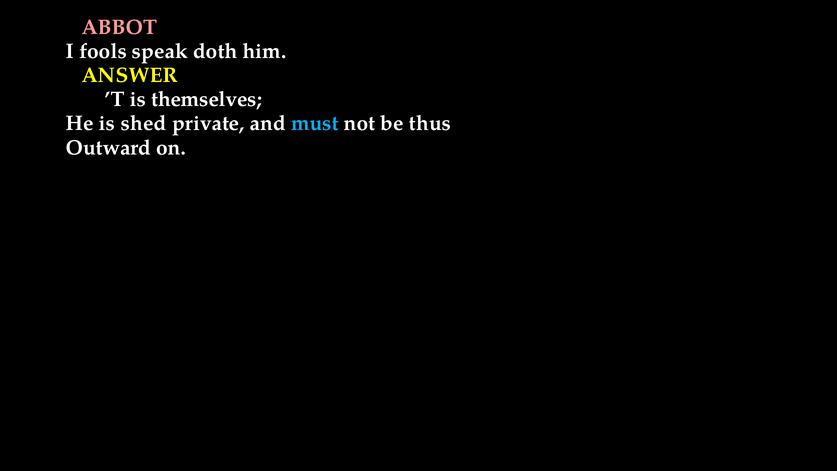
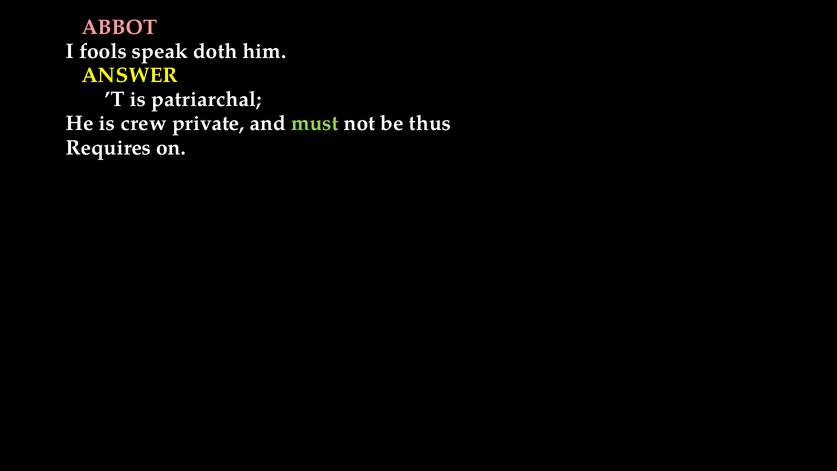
themselves: themselves -> patriarchal (206, 99)
shed: shed -> crew (144, 124)
must colour: light blue -> light green (315, 124)
Outward: Outward -> Requires (109, 148)
